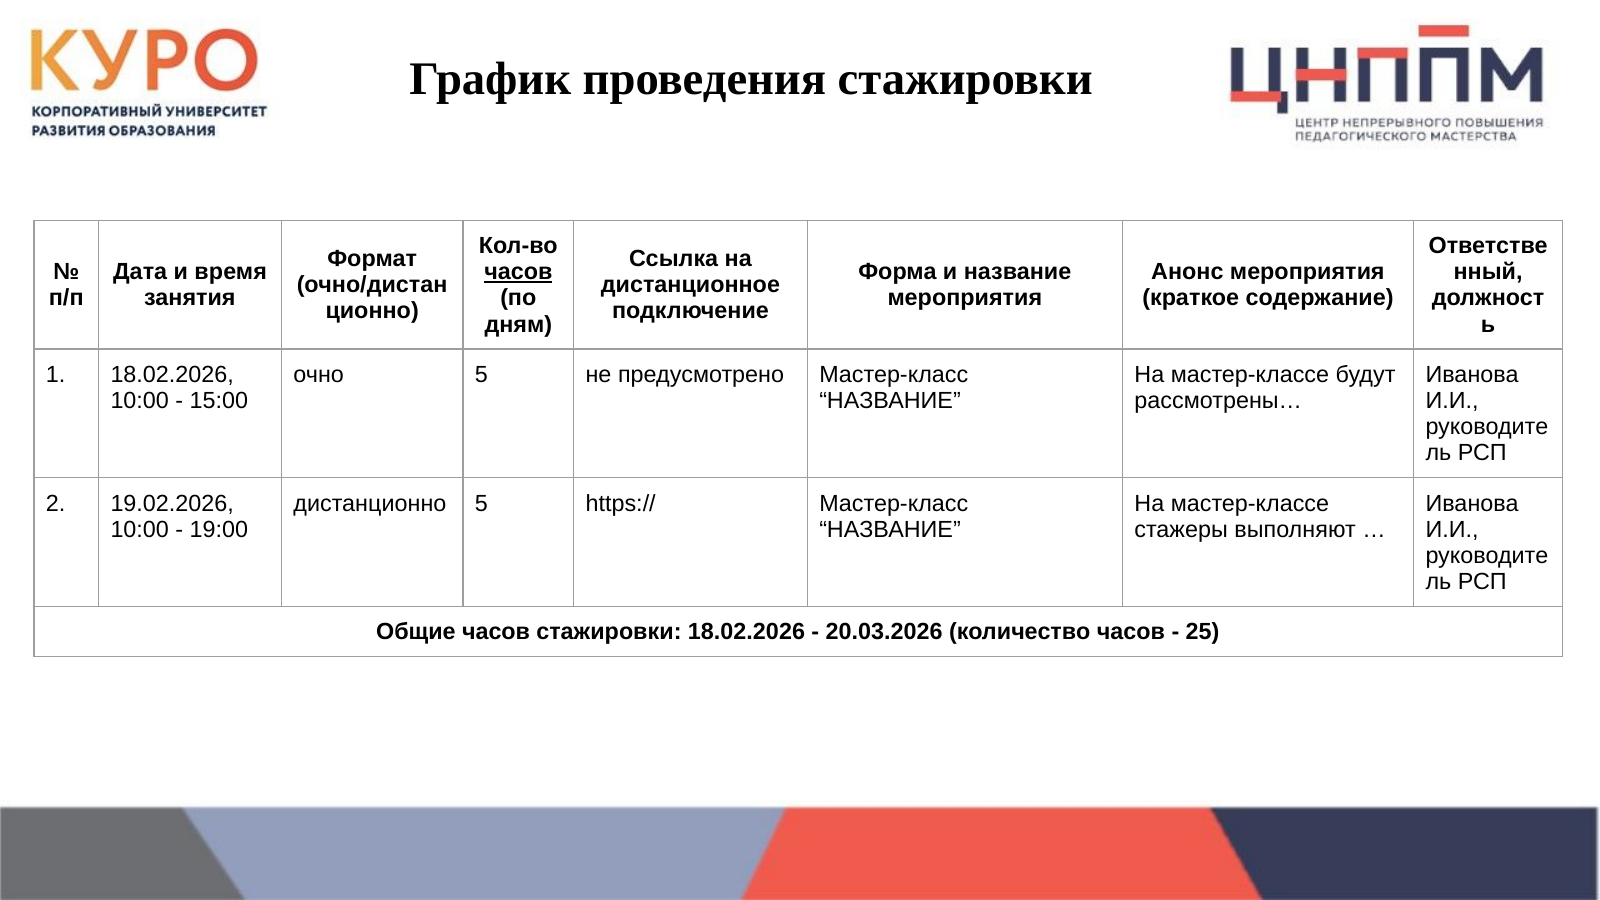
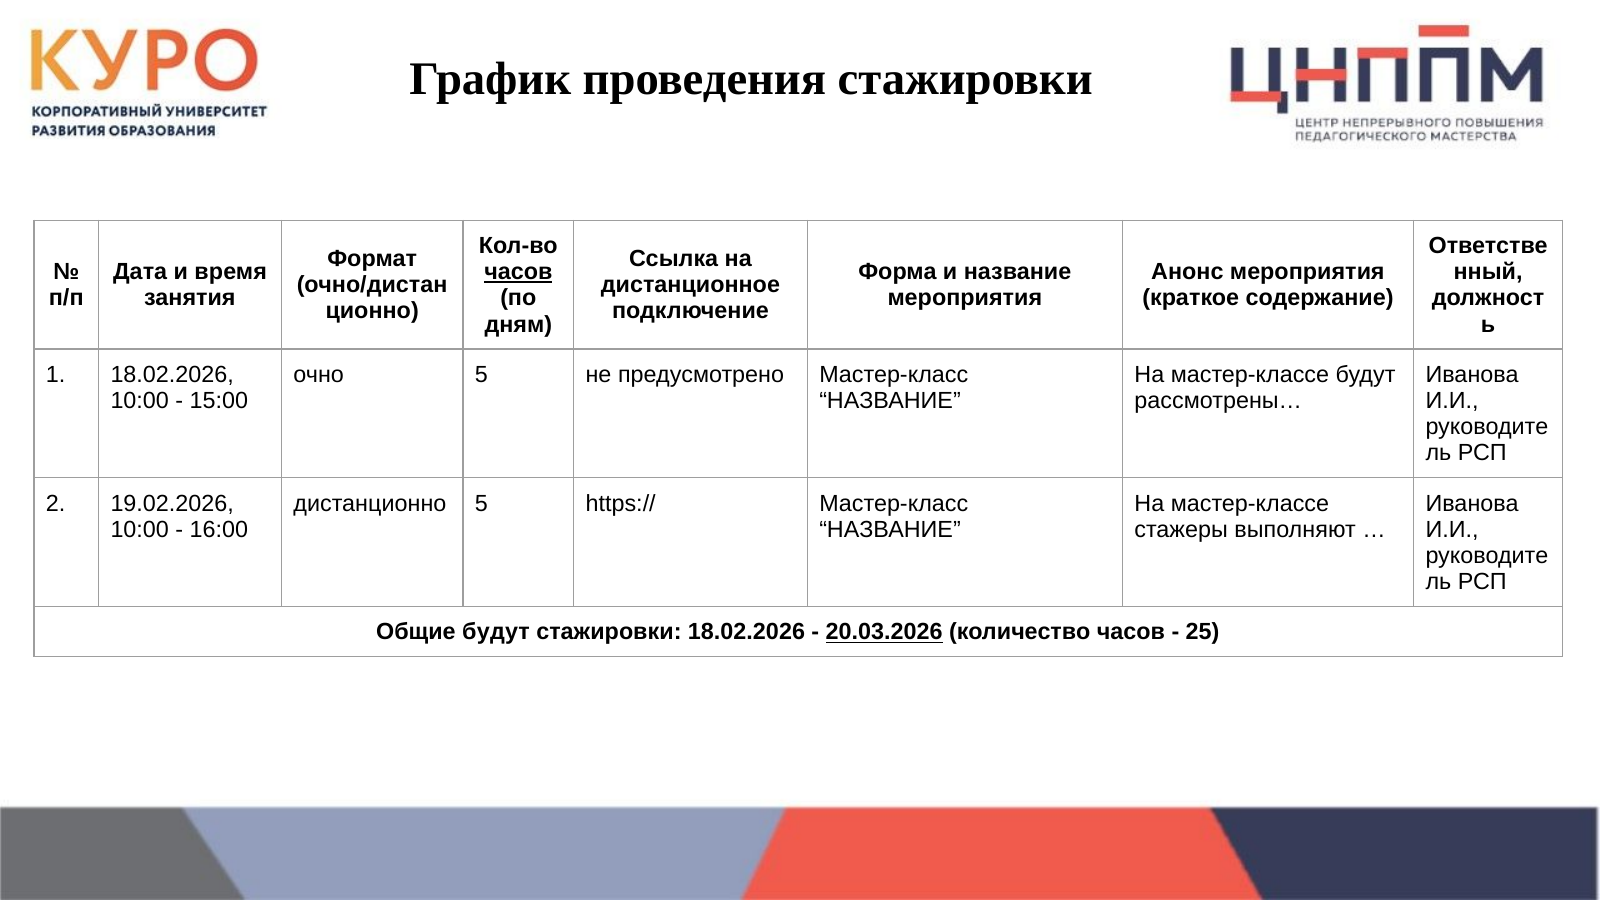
19:00: 19:00 -> 16:00 (219, 530)
Общие часов: часов -> будут (496, 632)
20.03.2026 underline: none -> present (884, 632)
